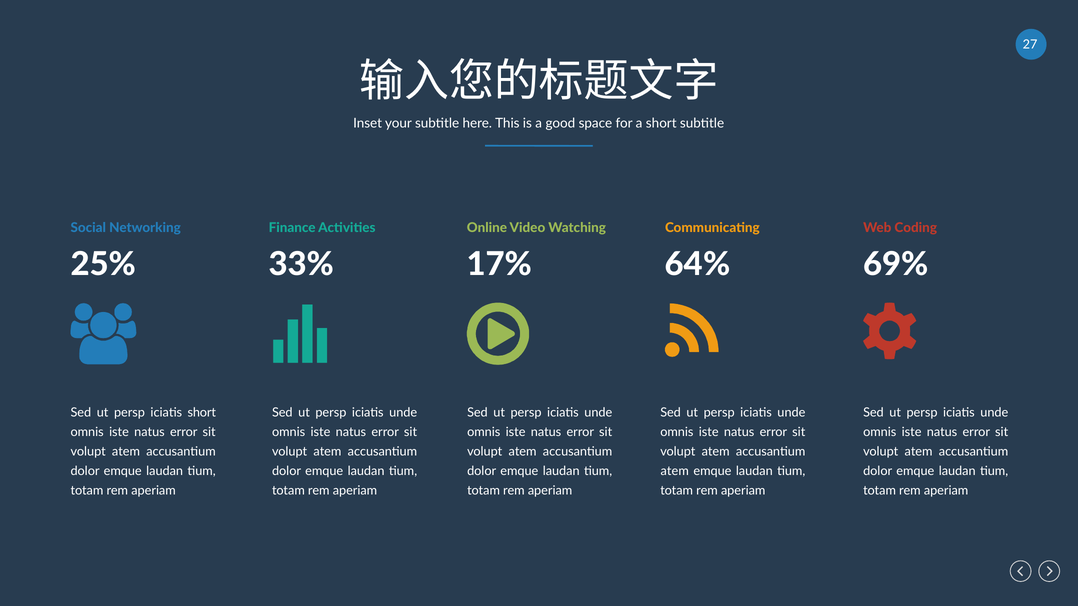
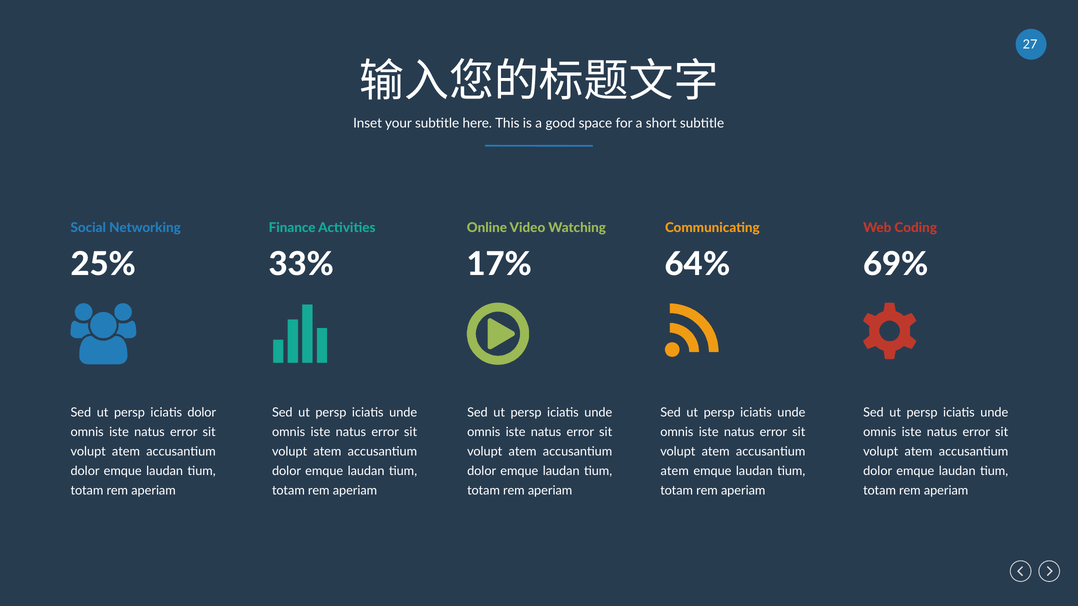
iciatis short: short -> dolor (202, 413)
